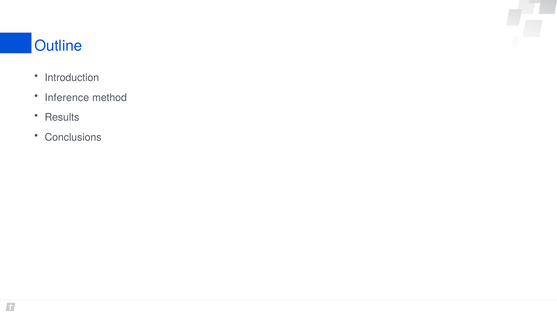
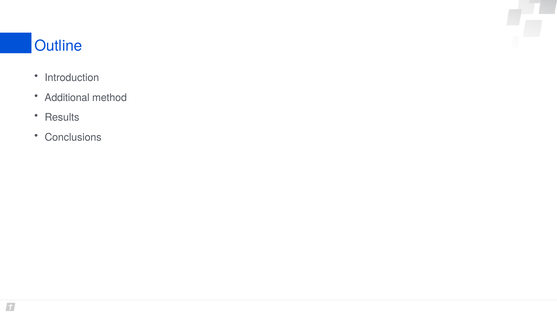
Inference: Inference -> Additional (67, 97)
